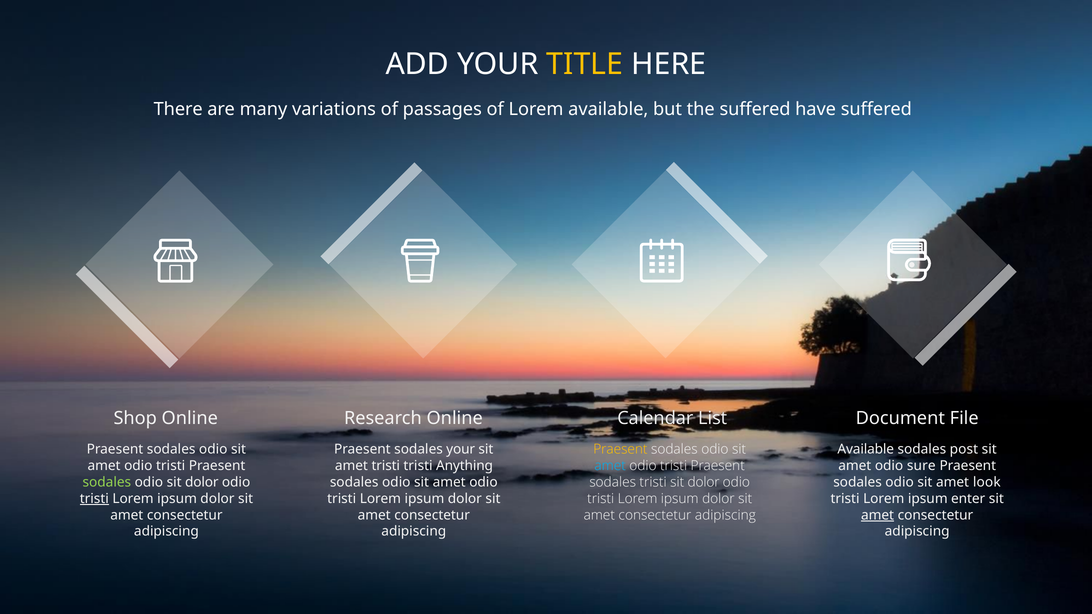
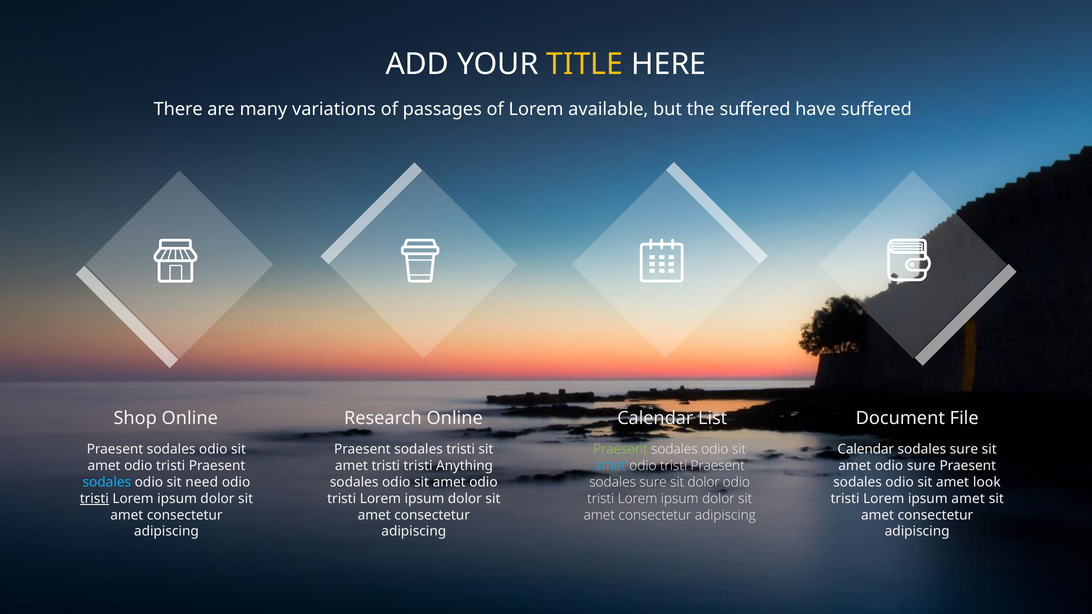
Praesent colour: yellow -> light green (620, 450)
sodales your: your -> tristi (461, 450)
Available: Available -> Calendar (866, 450)
post: post -> sure (964, 450)
tristi: tristi -> sure (653, 482)
sodales colour: light green -> light blue (107, 482)
odio sit dolor: dolor -> need (202, 482)
ipsum enter: enter -> amet (968, 499)
amet underline: present -> none (878, 515)
